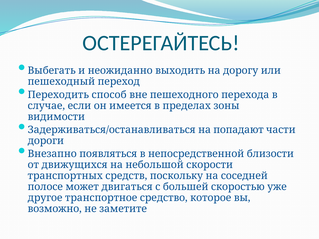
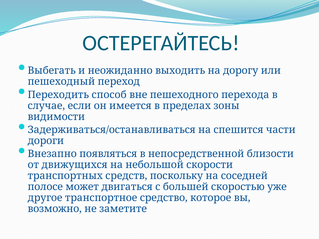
попадают: попадают -> спешится (238, 130)
